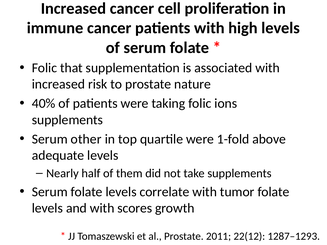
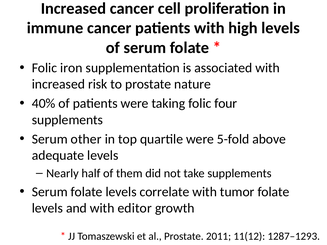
that: that -> iron (71, 68)
ions: ions -> four (226, 104)
1-fold: 1-fold -> 5-fold (233, 139)
scores: scores -> editor (135, 208)
22(12: 22(12 -> 11(12 (249, 237)
